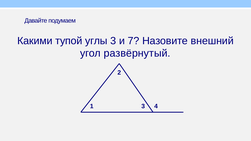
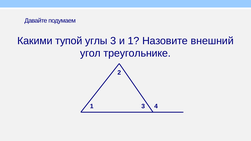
и 7: 7 -> 1 (134, 41)
развёрнутый: развёрнутый -> треугольнике (137, 53)
